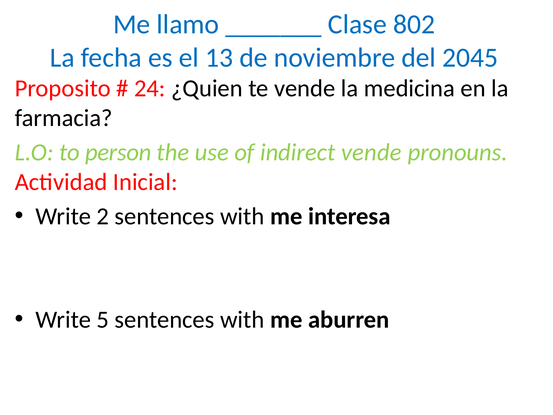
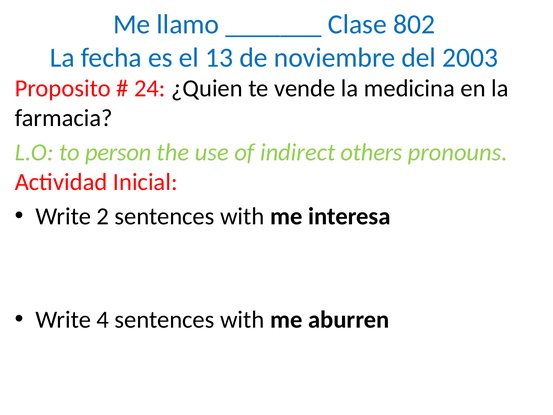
2045: 2045 -> 2003 (470, 58)
indirect vende: vende -> others (372, 152)
5: 5 -> 4 (103, 319)
